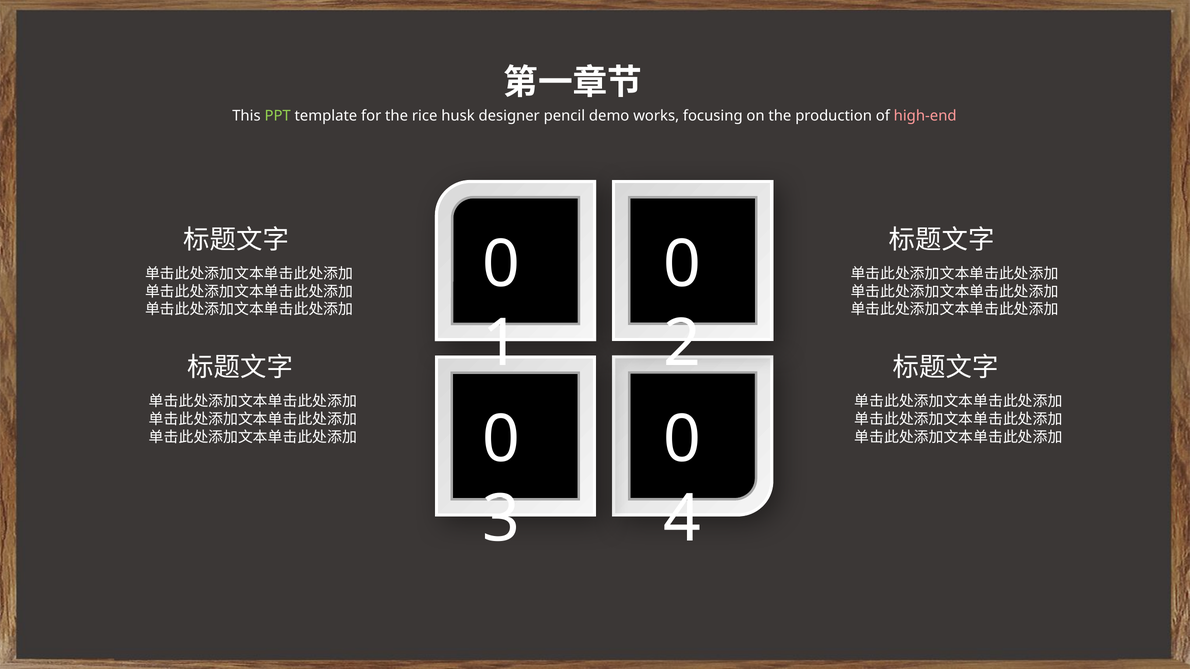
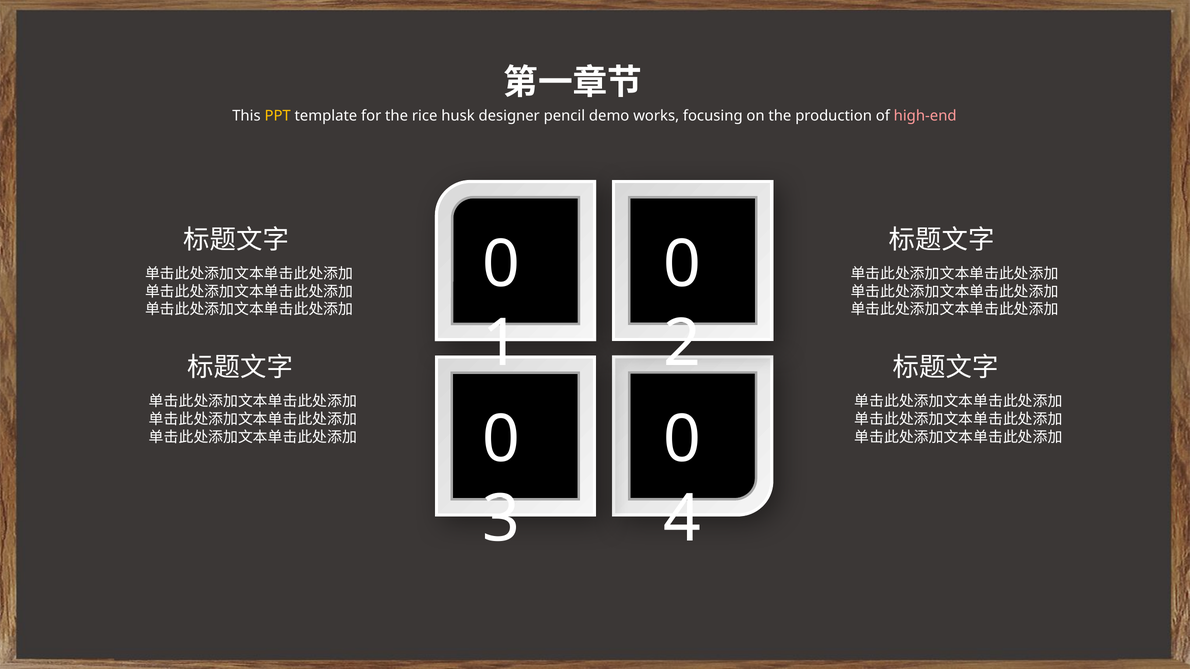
PPT colour: light green -> yellow (278, 116)
